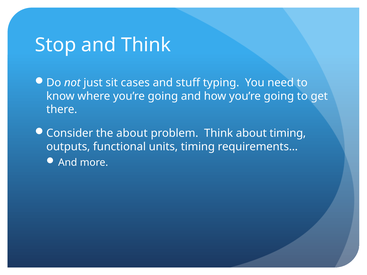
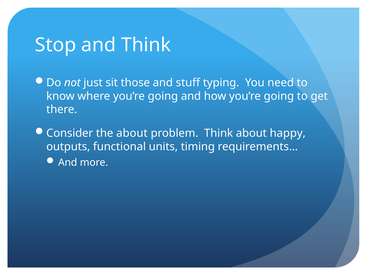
cases: cases -> those (135, 83)
about timing: timing -> happy (288, 133)
